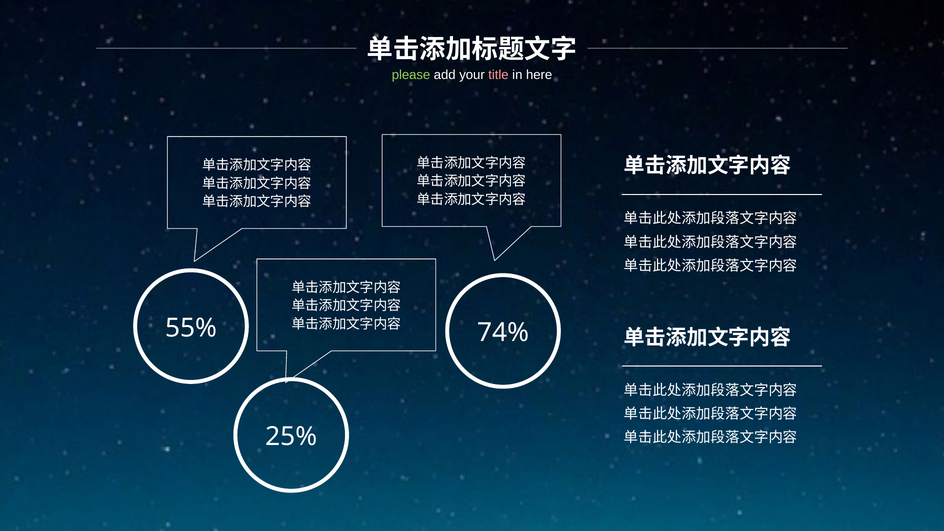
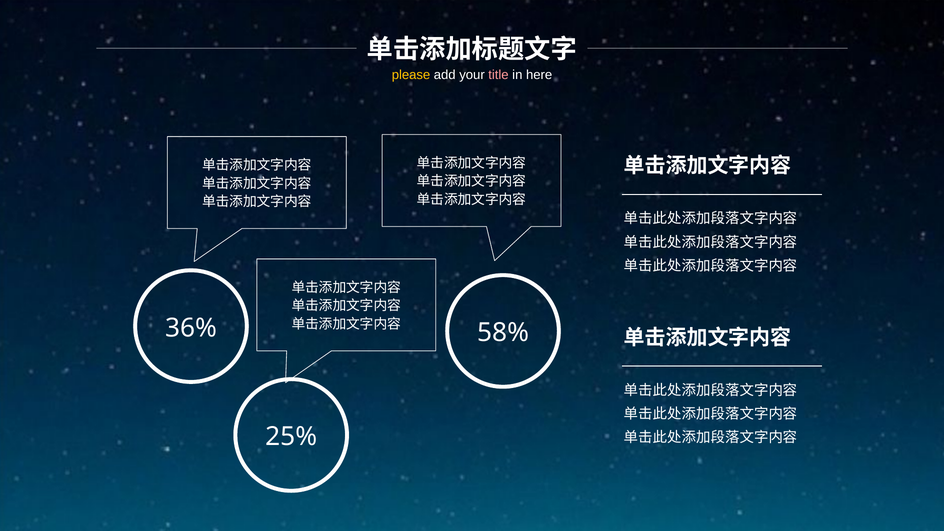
please colour: light green -> yellow (411, 75)
74%: 74% -> 58% (503, 333)
55%: 55% -> 36% (191, 328)
